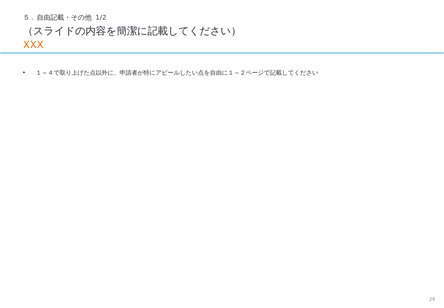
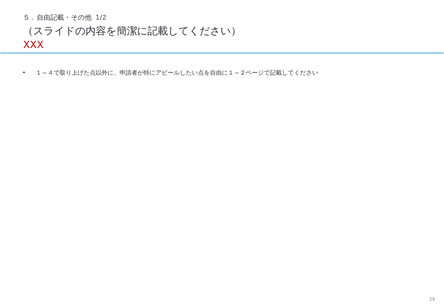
XXX colour: orange -> red (33, 45)
